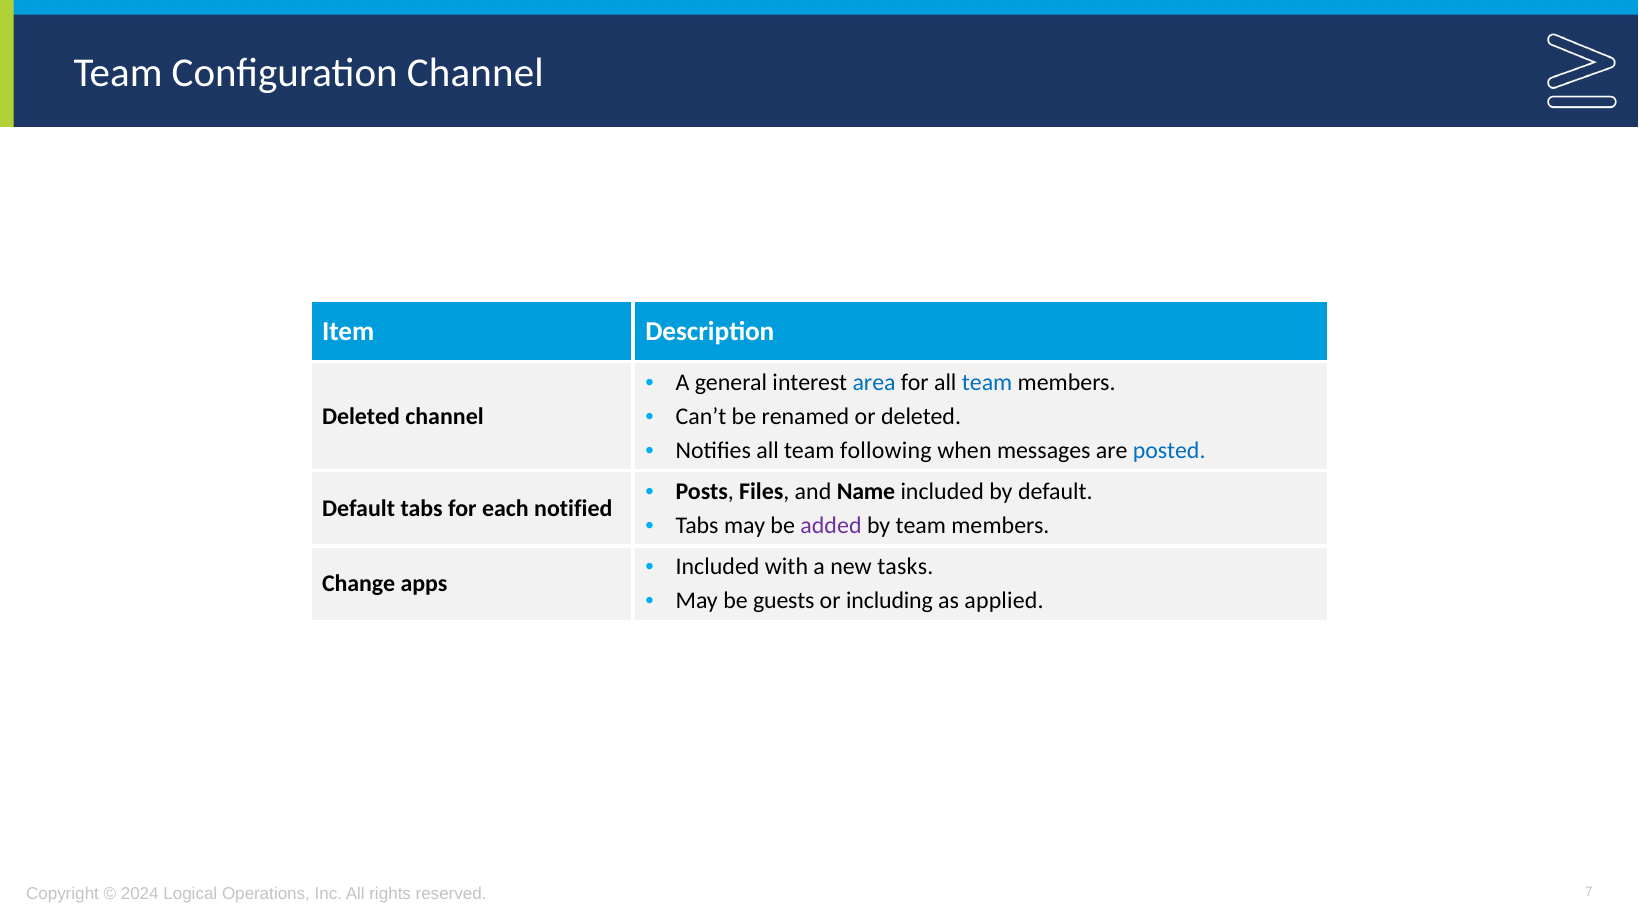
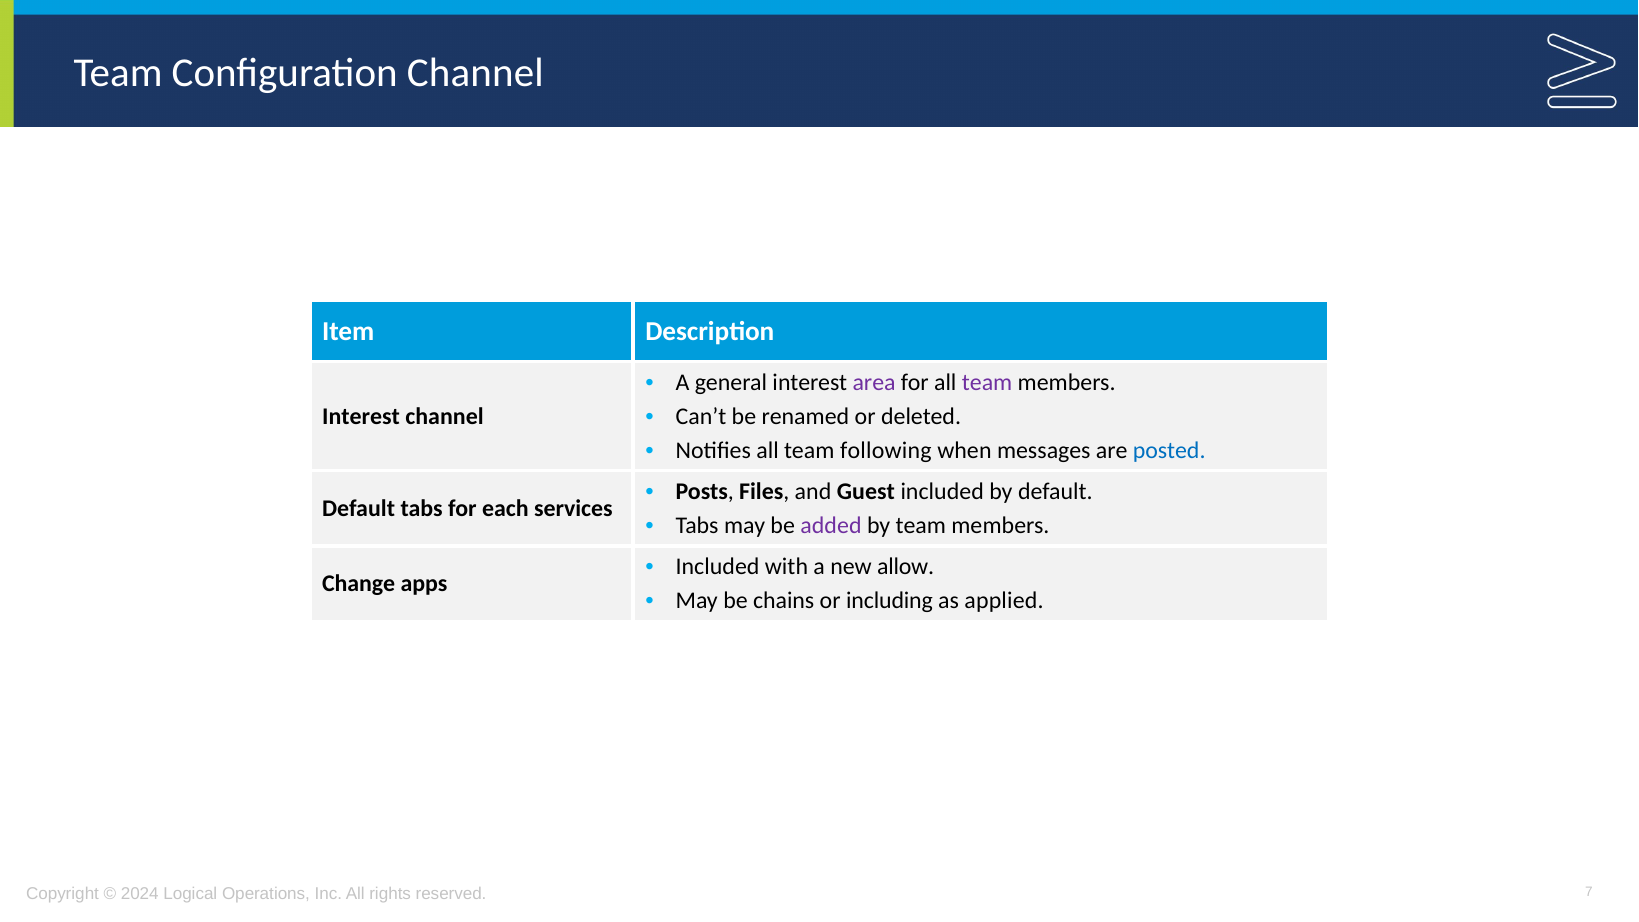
area colour: blue -> purple (874, 382)
team colour: blue -> purple (987, 382)
Deleted: Deleted -> Interest (361, 416)
Name: Name -> Guest (866, 492)
notified: notified -> services (573, 509)
tasks: tasks -> allow (906, 567)
guests: guests -> chains (784, 601)
